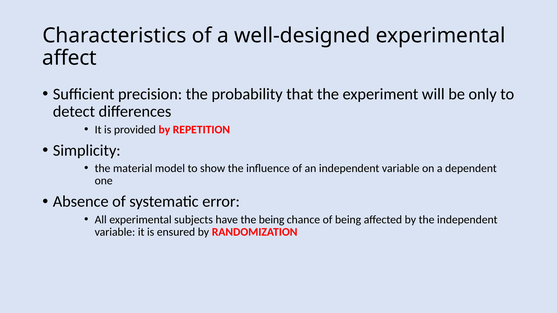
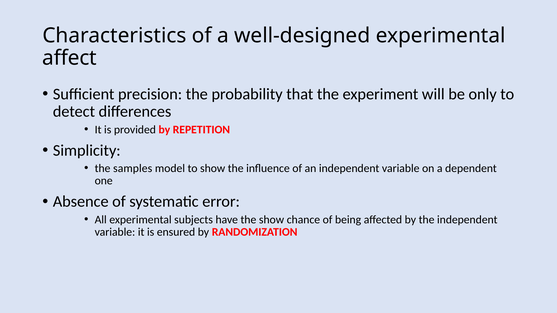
material: material -> samples (133, 168)
the being: being -> show (272, 220)
